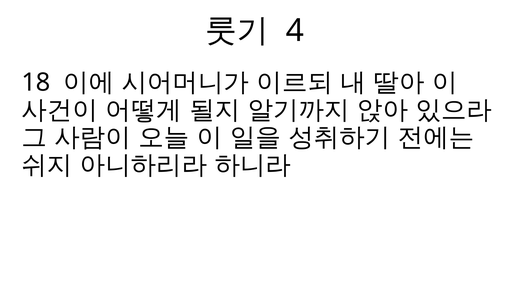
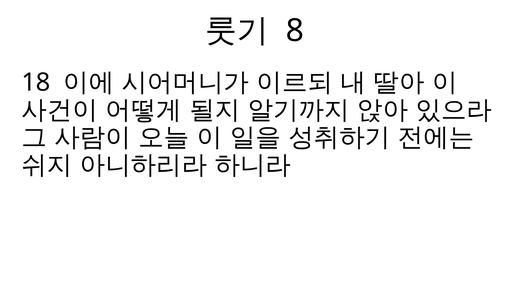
4: 4 -> 8 (295, 31)
